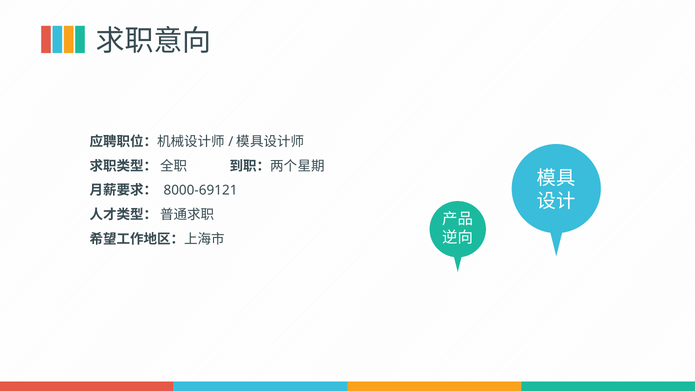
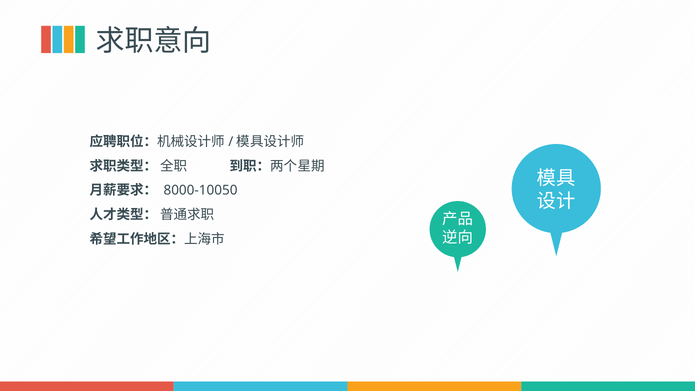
8000-69121: 8000-69121 -> 8000-10050 (201, 190)
